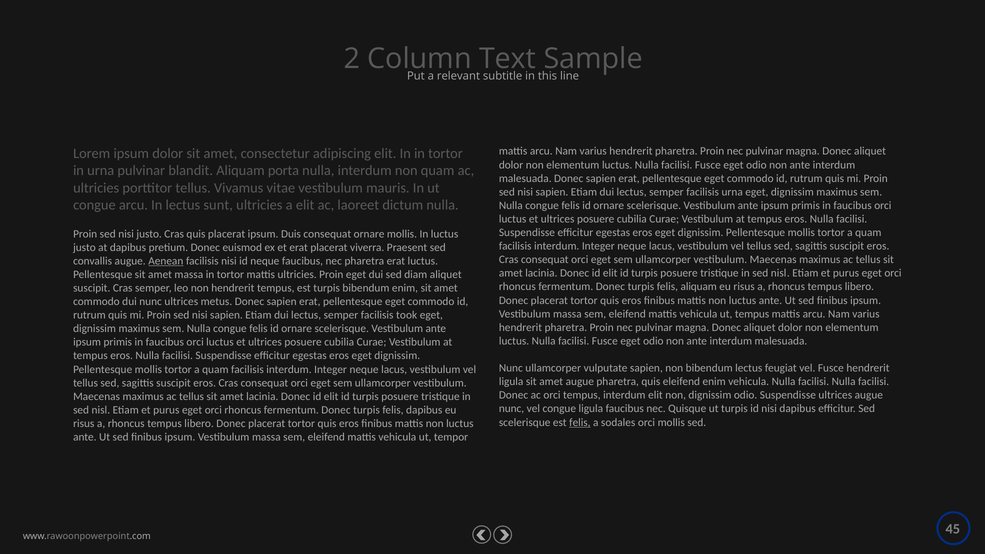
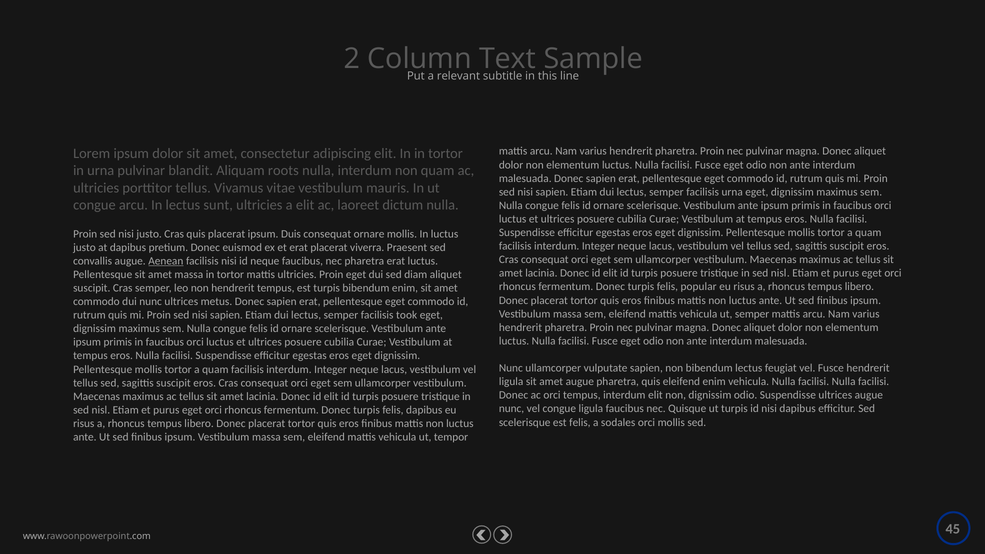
porta: porta -> roots (283, 171)
felis aliquam: aliquam -> popular (699, 287)
ut tempus: tempus -> semper (752, 314)
felis underline: present -> none (580, 422)
